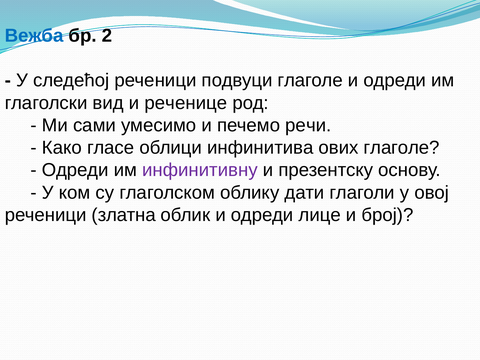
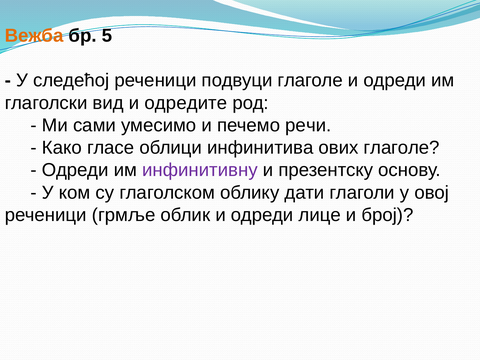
Вежба colour: blue -> orange (34, 36)
2: 2 -> 5 (107, 36)
реченице: реченице -> одредите (186, 103)
златна: златна -> грмље (124, 215)
